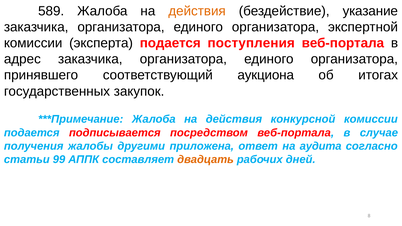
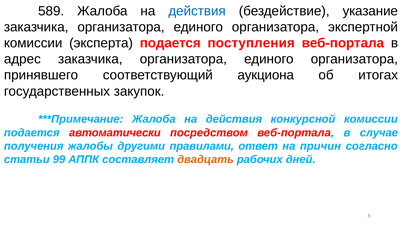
действия colour: orange -> blue (197, 11)
подписывается: подписывается -> автоматически (115, 133)
приложена: приложена -> правилами (202, 146)
аудита: аудита -> причин (320, 146)
